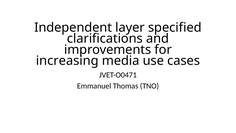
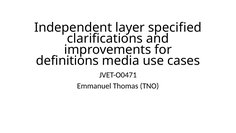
increasing: increasing -> definitions (67, 61)
